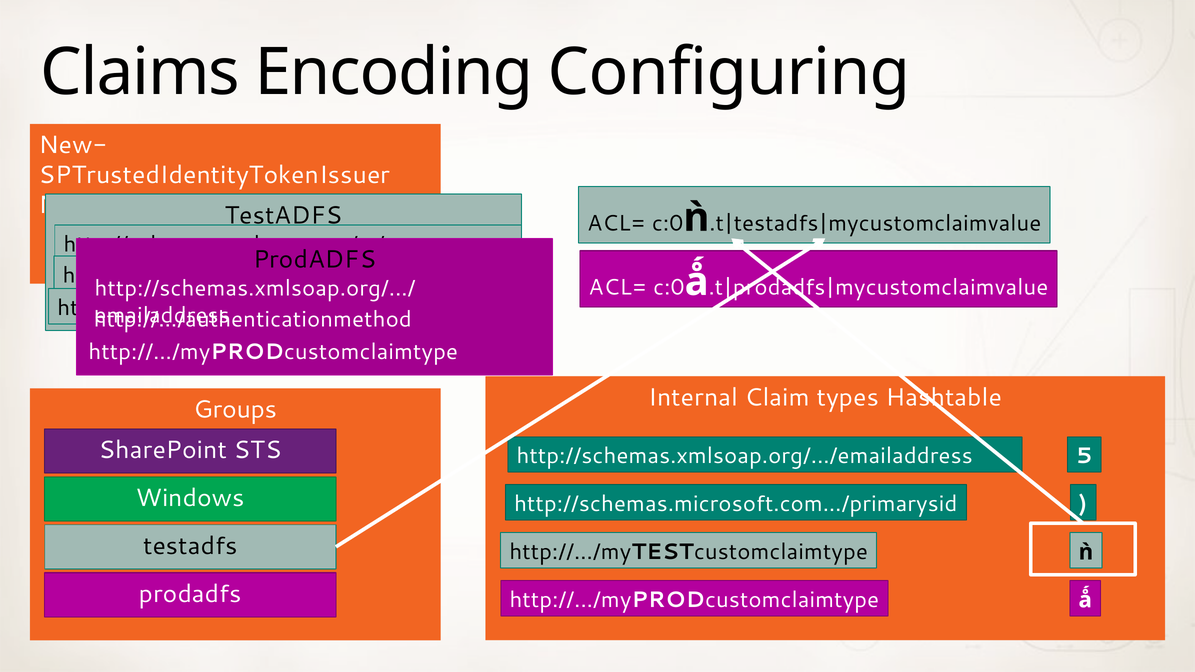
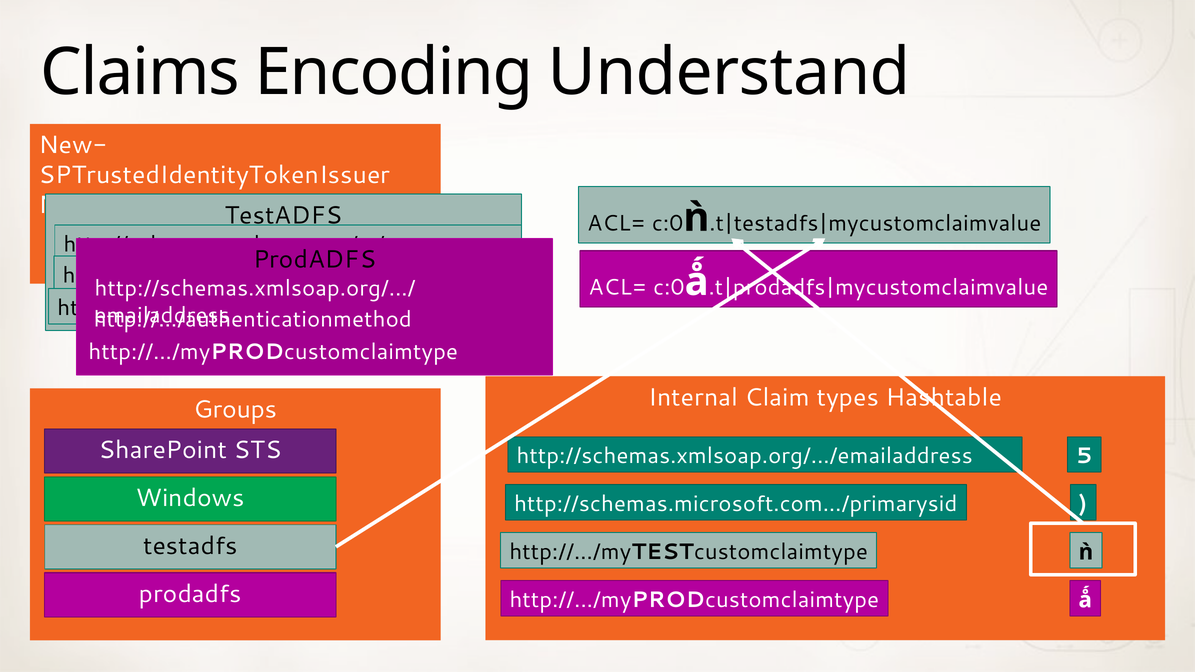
Configuring: Configuring -> Understand (729, 72)
